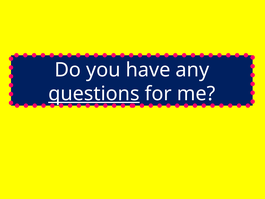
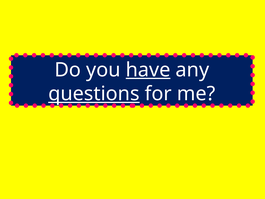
have underline: none -> present (148, 70)
